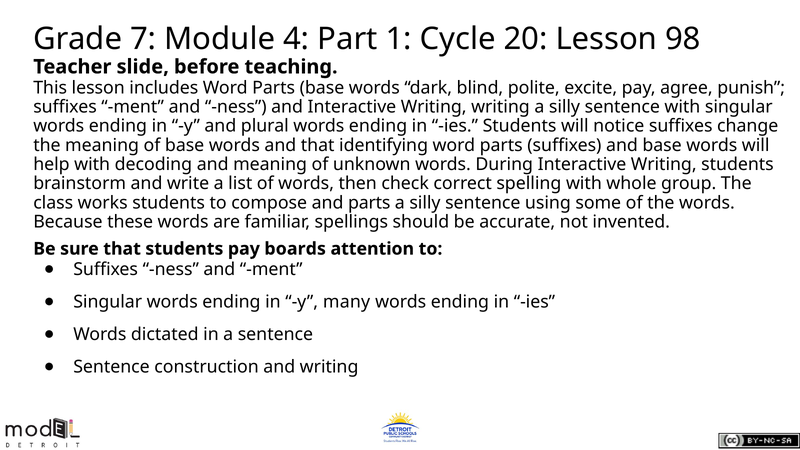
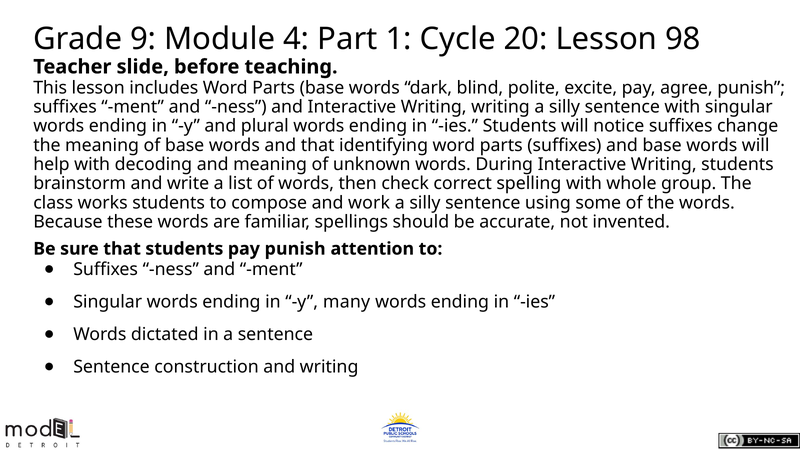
7: 7 -> 9 (143, 39)
and parts: parts -> work (369, 203)
pay boards: boards -> punish (295, 249)
